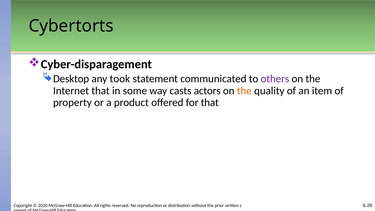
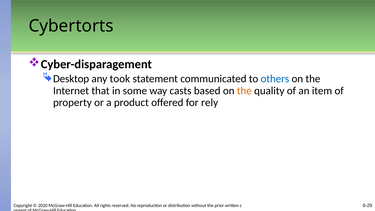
others colour: purple -> blue (275, 79)
actors: actors -> based (207, 91)
for that: that -> rely (210, 102)
